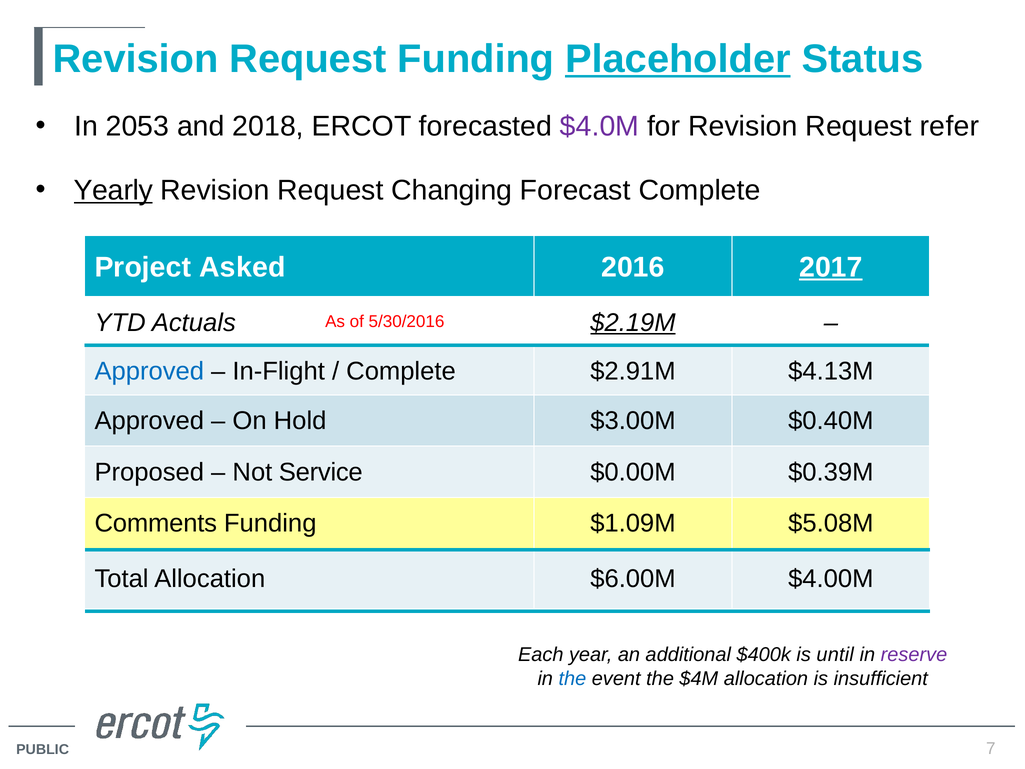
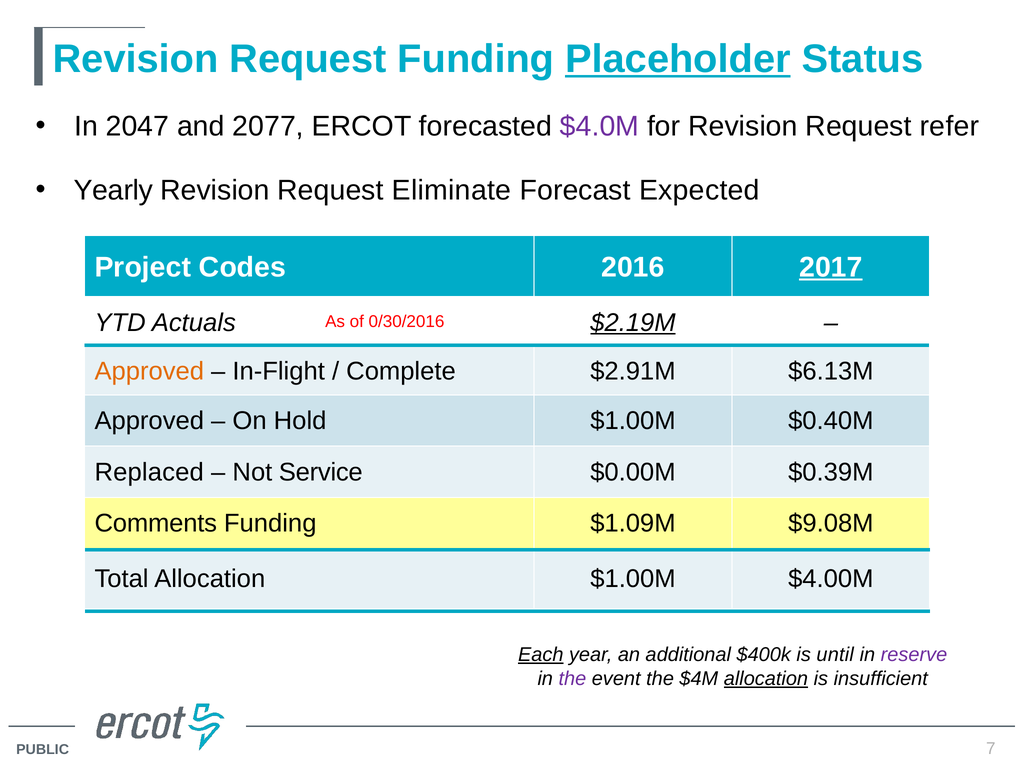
2053: 2053 -> 2047 (137, 127)
2018: 2018 -> 2077 (268, 127)
Yearly underline: present -> none (113, 190)
Changing: Changing -> Eliminate (452, 190)
Forecast Complete: Complete -> Expected (699, 190)
Asked: Asked -> Codes (243, 267)
5/30/2016: 5/30/2016 -> 0/30/2016 (407, 321)
Approved colour: blue -> orange (149, 371)
$4.13M: $4.13M -> $6.13M (831, 371)
Hold $3.00M: $3.00M -> $1.00M (633, 421)
Proposed: Proposed -> Replaced (149, 472)
$5.08M: $5.08M -> $9.08M (831, 523)
Allocation $6.00M: $6.00M -> $1.00M (633, 579)
Each underline: none -> present (541, 655)
the colour: blue -> purple (572, 678)
allocation underline: none -> present (766, 678)
